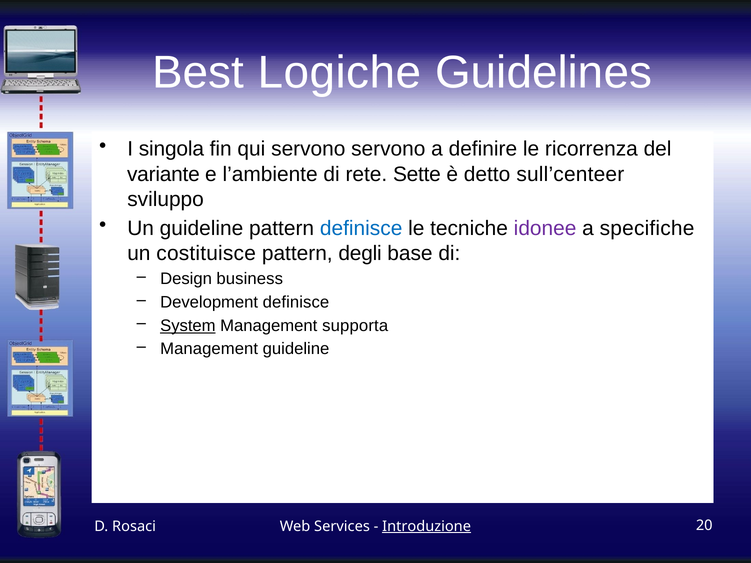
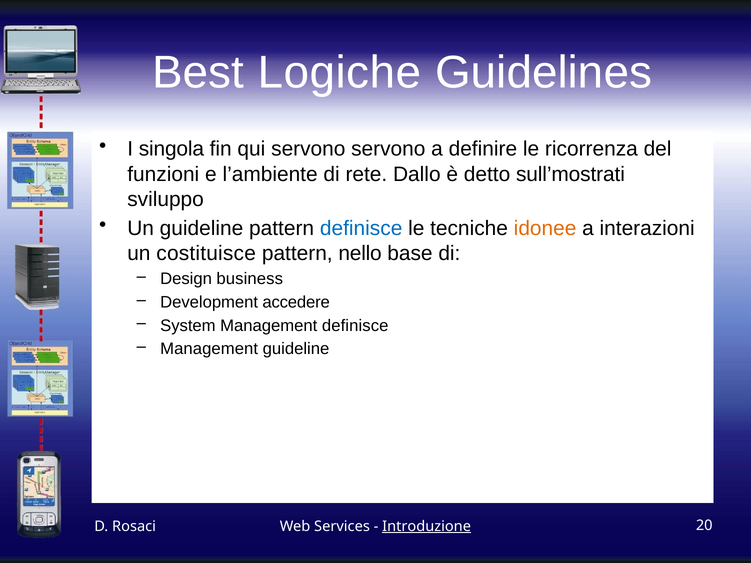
variante: variante -> funzioni (163, 174)
Sette: Sette -> Dallo (417, 174)
sull’centeer: sull’centeer -> sull’mostrati (570, 174)
idonee colour: purple -> orange (545, 228)
specifiche: specifiche -> interazioni (647, 228)
degli: degli -> nello (360, 254)
Development definisce: definisce -> accedere (296, 302)
System underline: present -> none (188, 326)
Management supporta: supporta -> definisce (355, 326)
